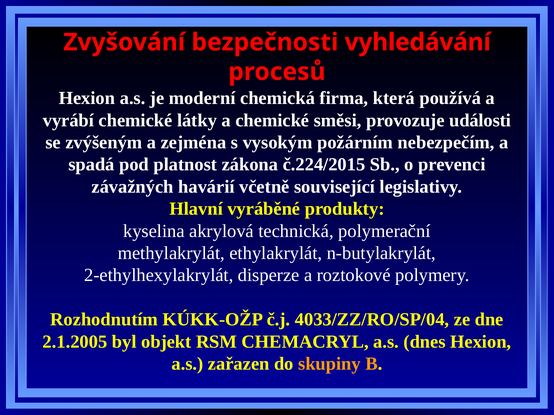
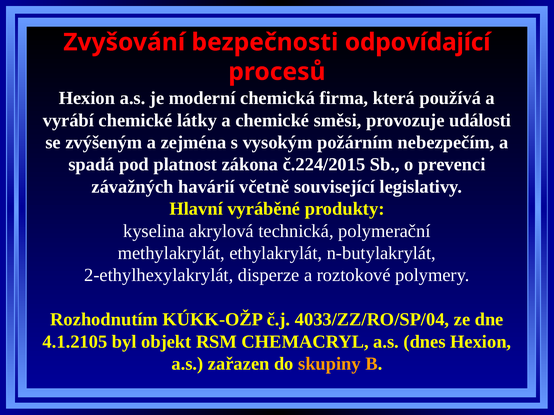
vyhledávání: vyhledávání -> odpovídající (418, 42)
2.1.2005: 2.1.2005 -> 4.1.2105 (75, 342)
